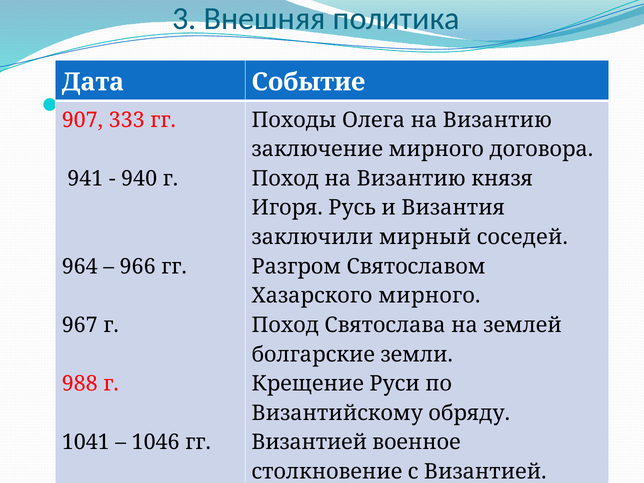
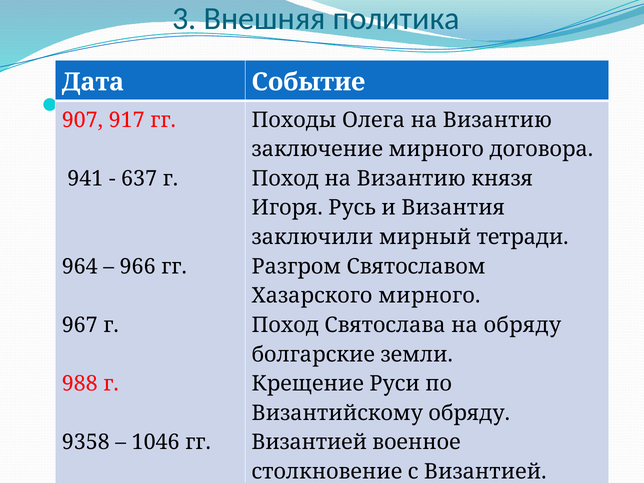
333: 333 -> 917 (127, 120)
940: 940 -> 637 (139, 179)
соседей: соседей -> тетради (523, 237)
на землей: землей -> обряду (522, 325)
1041: 1041 -> 9358 (86, 442)
